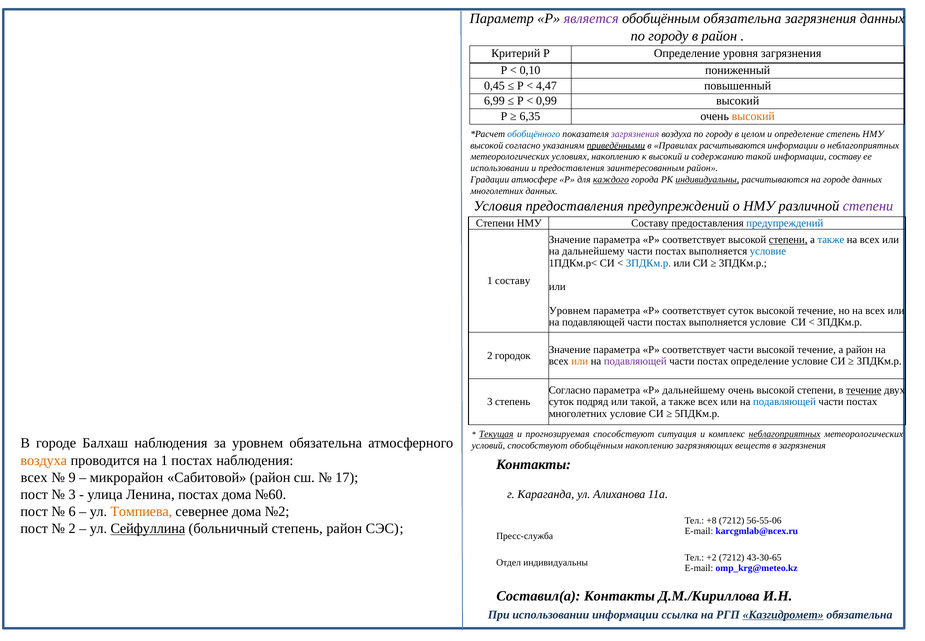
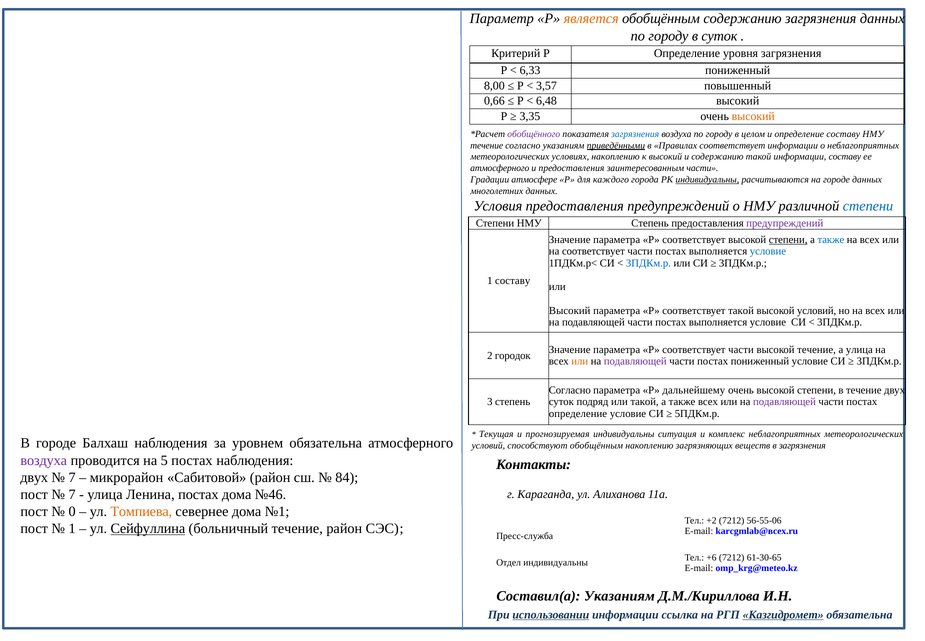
является colour: purple -> orange (591, 19)
обобщённым обязательна: обязательна -> содержанию (742, 19)
в район: район -> суток (719, 36)
0,10: 0,10 -> 6,33 (530, 70)
0,45: 0,45 -> 8,00 (494, 86)
4,47: 4,47 -> 3,57 (546, 86)
6,99: 6,99 -> 0,66 (494, 101)
0,99: 0,99 -> 6,48 (546, 101)
6,35: 6,35 -> 3,35 (530, 116)
обобщённого colour: blue -> purple (534, 134)
загрязнения colour: purple -> blue (635, 134)
определение степень: степень -> составу (843, 134)
высокой: высокой -> течение (487, 145)
Правилах расчитываются: расчитываются -> соответствует (732, 145)
использовании: использовании -> атмосферного (500, 168)
заинтересованным район: район -> части (702, 168)
каждого underline: present -> none (611, 179)
степени colour: purple -> blue (868, 206)
НМУ Составу: Составу -> Степень (650, 223)
предупреждений colour: blue -> purple (785, 223)
на дальнейшему: дальнейшему -> соответствует (593, 251)
Уровнем: Уровнем -> Высокий (570, 310)
соответствует суток: суток -> такой (741, 310)
течение: течение -> условий (817, 310)
а район: район -> улица (859, 349)
постах определение: определение -> пониженный (760, 361)
течение underline: present -> none (864, 390)
подавляющей colour: blue -> purple (784, 401)
многолетних: многолетних -> определение (578, 413)
Текущая underline: present -> none (496, 434)
прогнозируемая способствуют: способствуют -> индивидуальны (624, 434)
неблагоприятных underline: present -> none (785, 434)
воздуха colour: orange -> purple (44, 460)
на 1: 1 -> 5 (164, 460)
всех: всех -> двух (34, 477)
9: 9 -> 7 (72, 477)
17: 17 -> 84 (347, 477)
3: 3 -> 7 (72, 494)
№60: №60 -> №46 (271, 494)
6: 6 -> 0 (72, 511)
№2: №2 -> №1 (277, 511)
+8: +8 -> +2 (711, 520)
2: 2 -> 1 (72, 528)
больничный степень: степень -> течение (297, 528)
+2: +2 -> +6 (711, 557)
43-30-65: 43-30-65 -> 61-30-65 (764, 557)
Составил(а Контакты: Контакты -> Указаниям (619, 596)
использовании underline: none -> present (551, 614)
